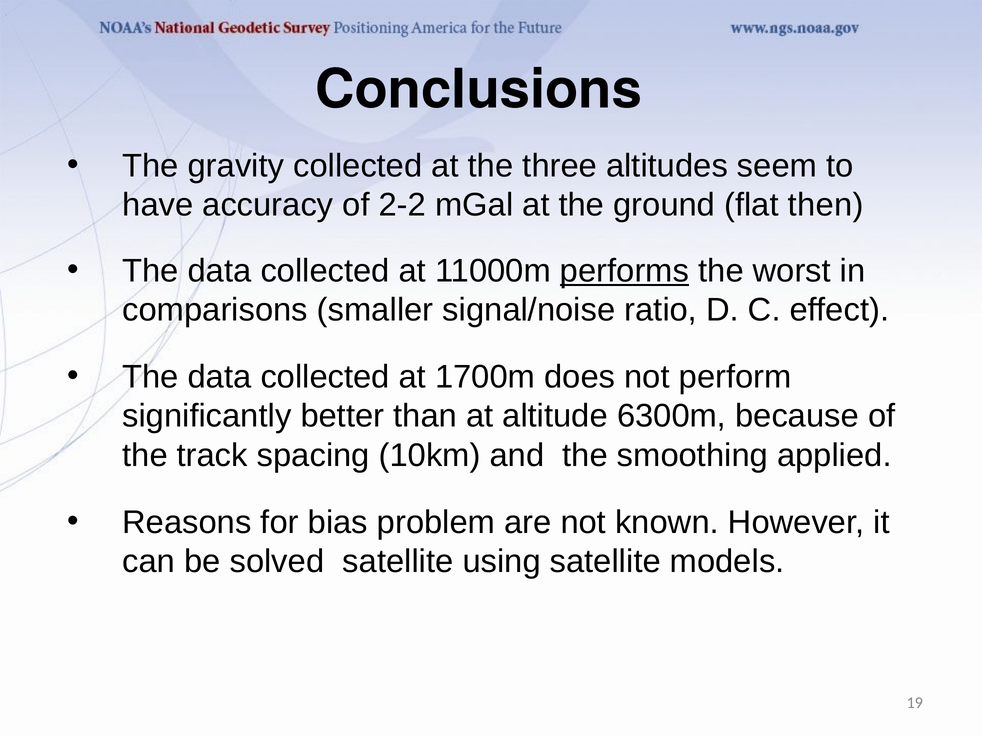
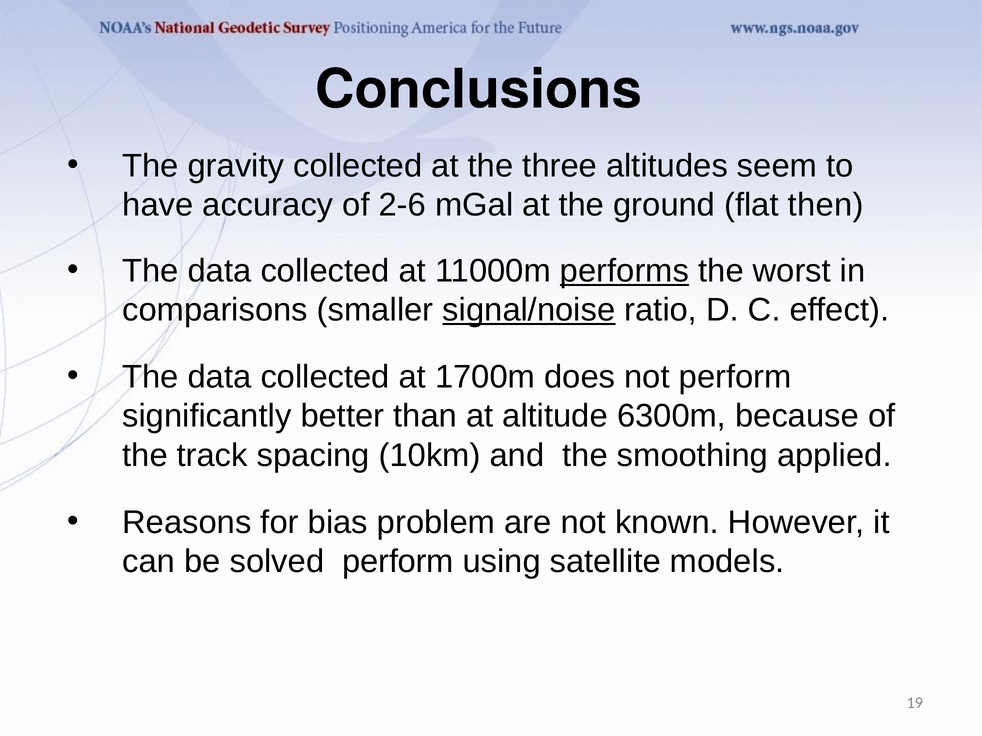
2-2: 2-2 -> 2-6 (402, 205)
signal/noise underline: none -> present (529, 310)
solved satellite: satellite -> perform (398, 562)
